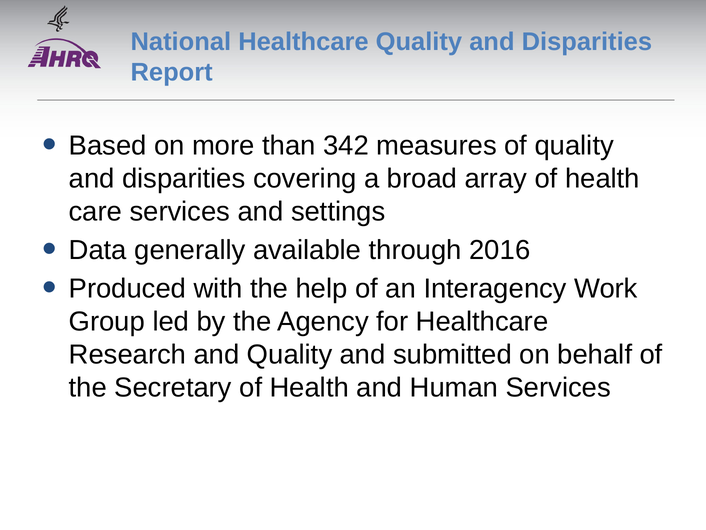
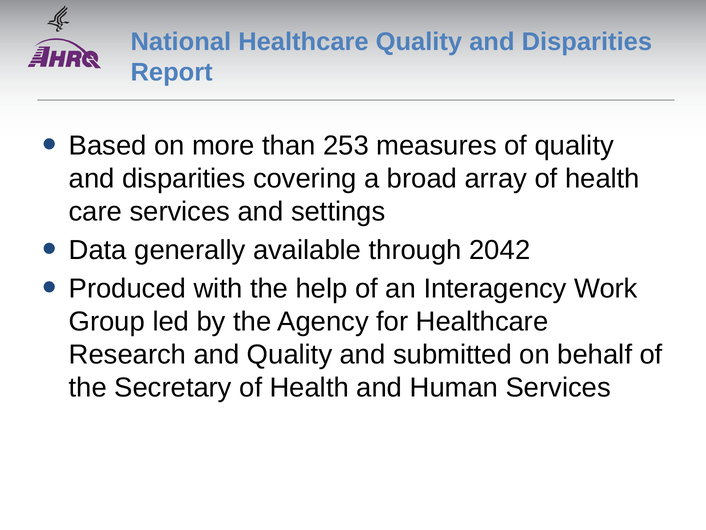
342: 342 -> 253 (346, 145)
2016: 2016 -> 2042 (500, 250)
